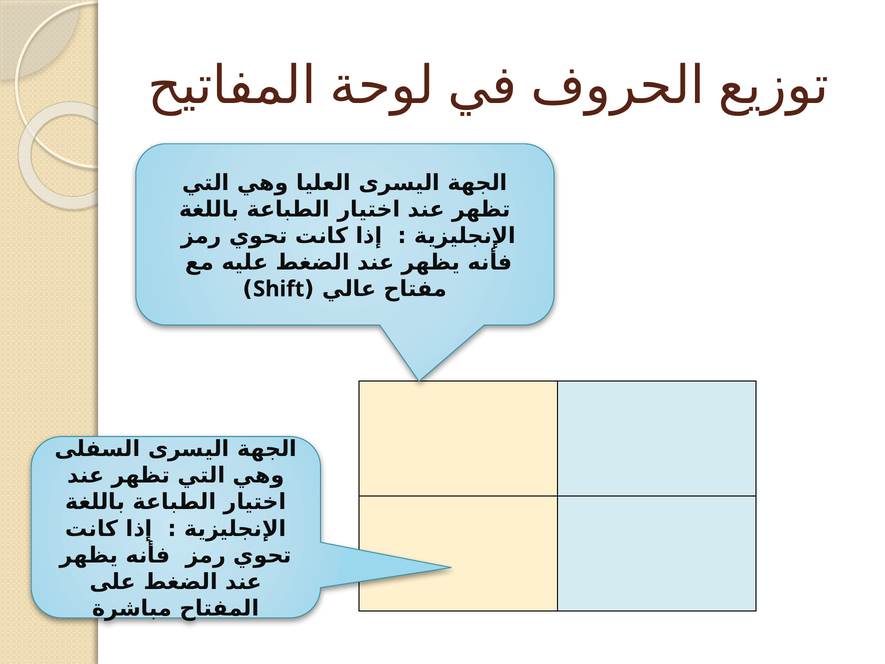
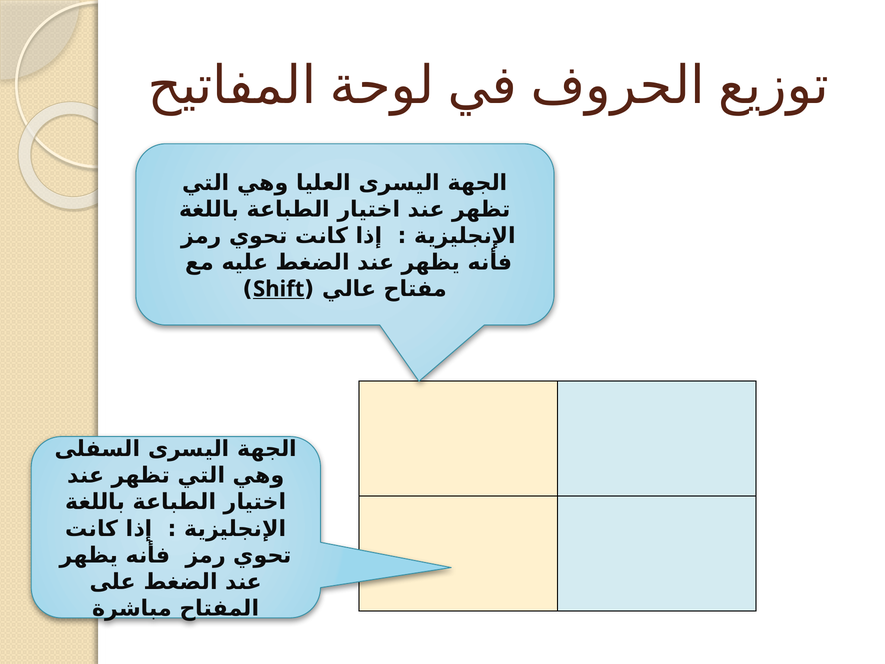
Shift underline: none -> present (279, 289)
